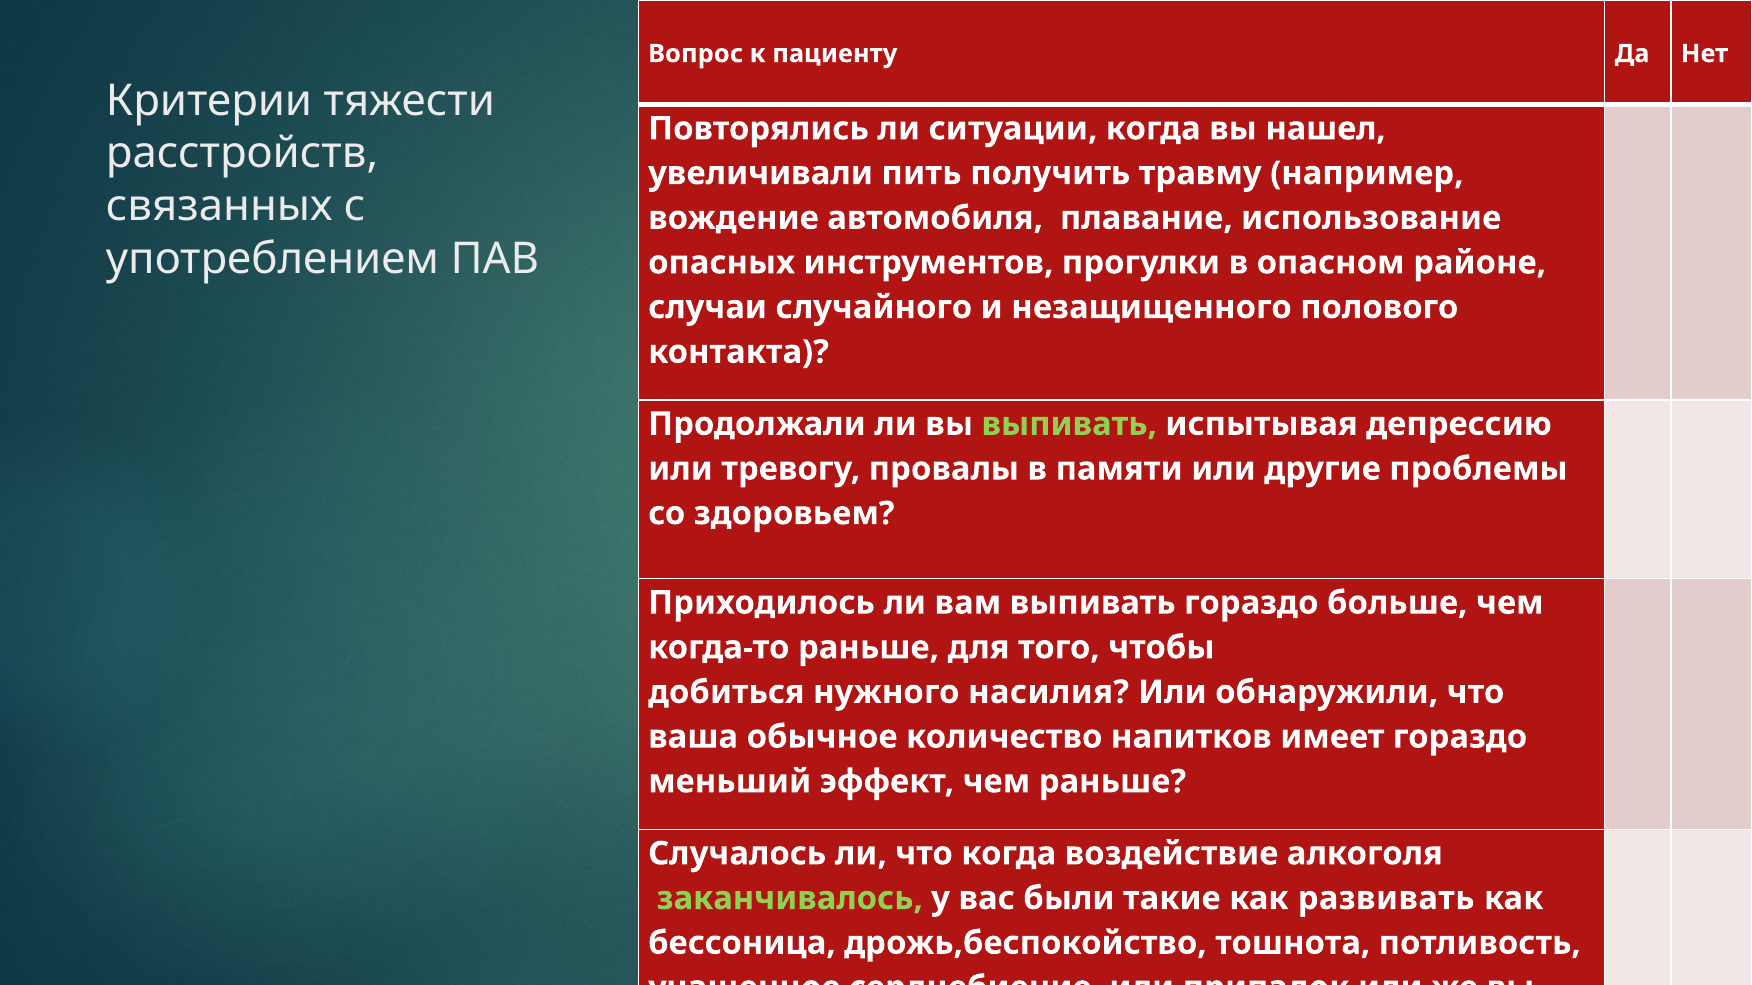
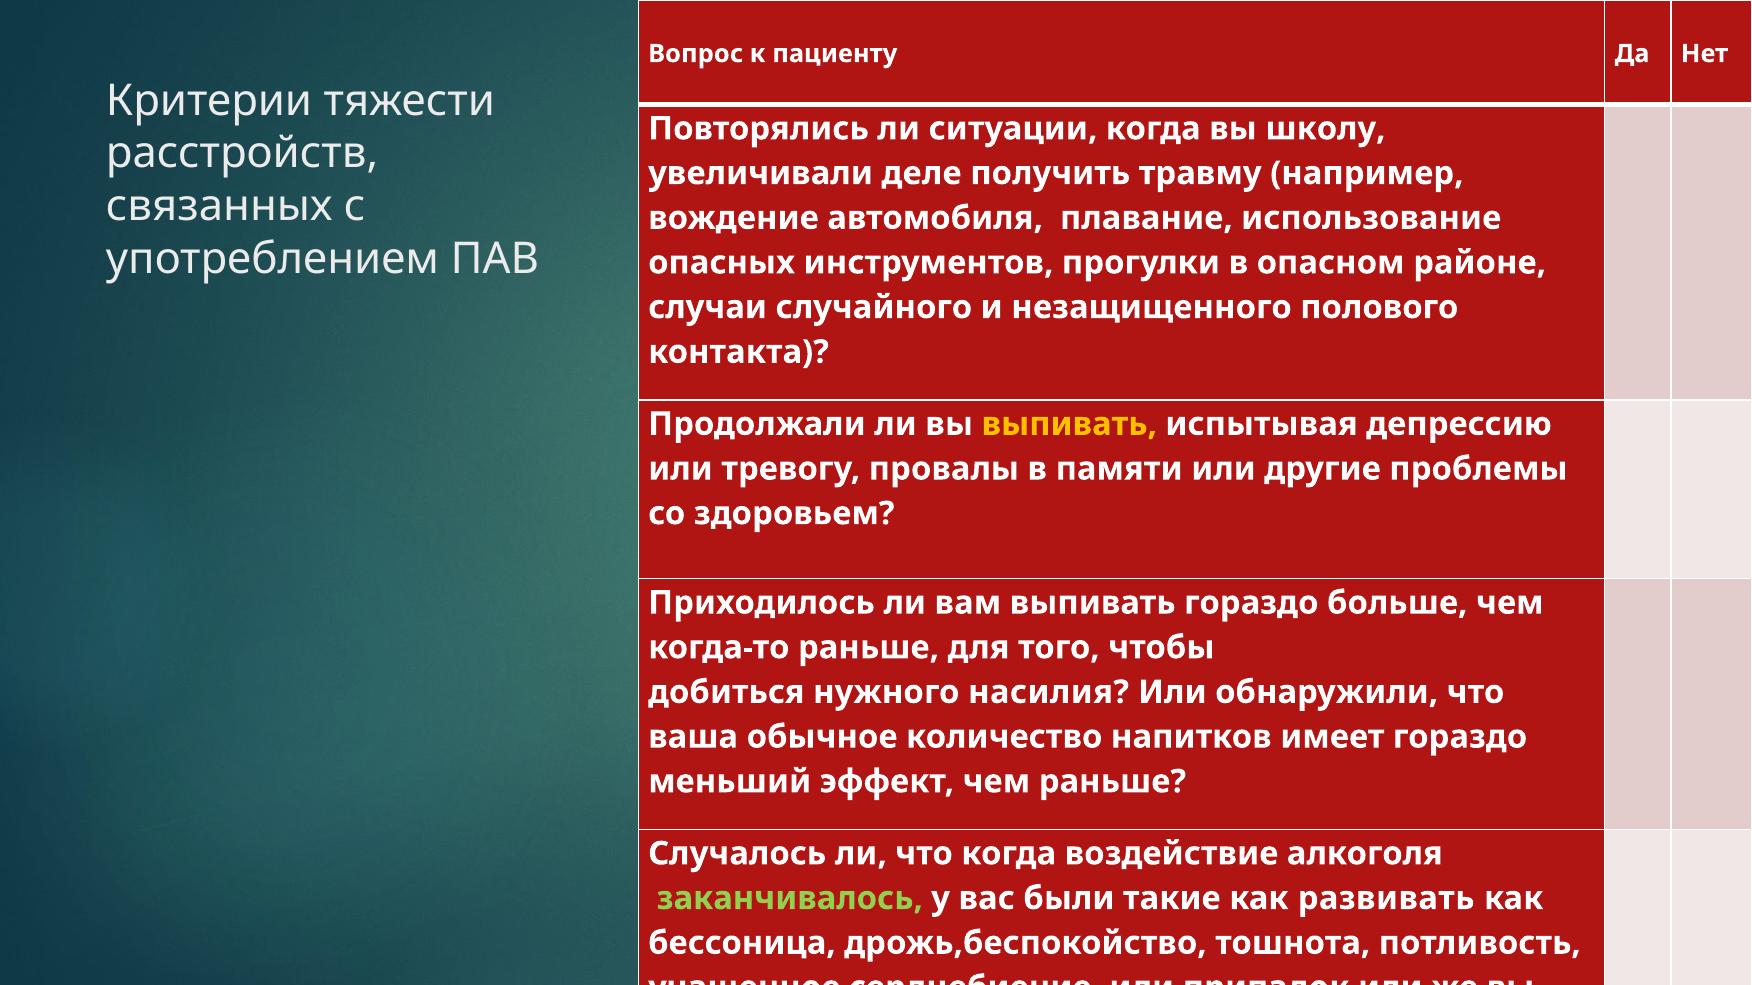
нашел: нашел -> школу (1325, 129)
увеличивали пить: пить -> деле (922, 173)
выпивать colour: light green -> yellow (1069, 424)
